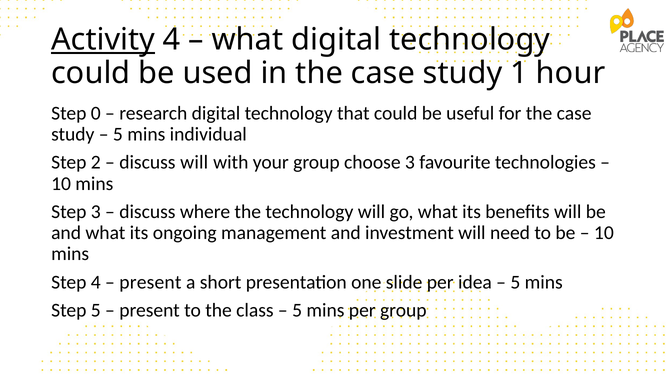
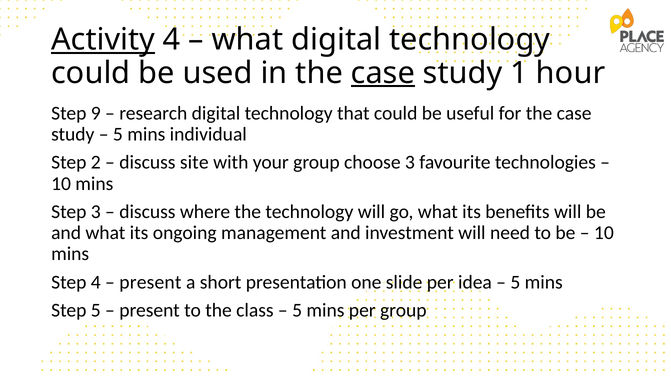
case underline: none -> present (383, 73)
0: 0 -> 9 (96, 113)
discuss will: will -> site (194, 163)
